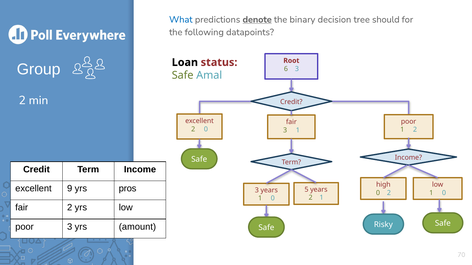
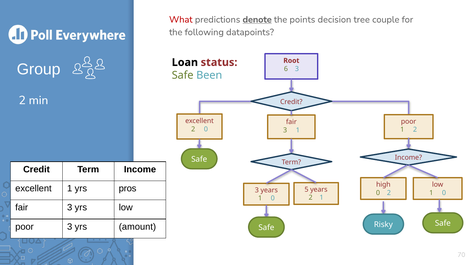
What colour: blue -> red (181, 20)
binary: binary -> points (302, 20)
should: should -> couple (386, 20)
Amal: Amal -> Been (209, 75)
excellent 9: 9 -> 1 (70, 189)
2: 2 -> 3 (70, 208)
